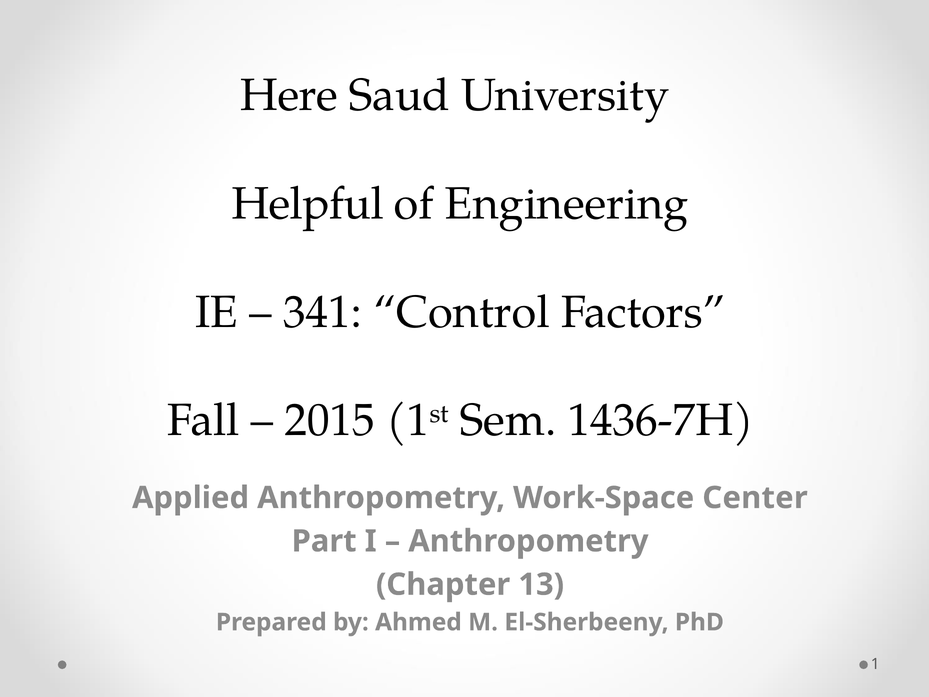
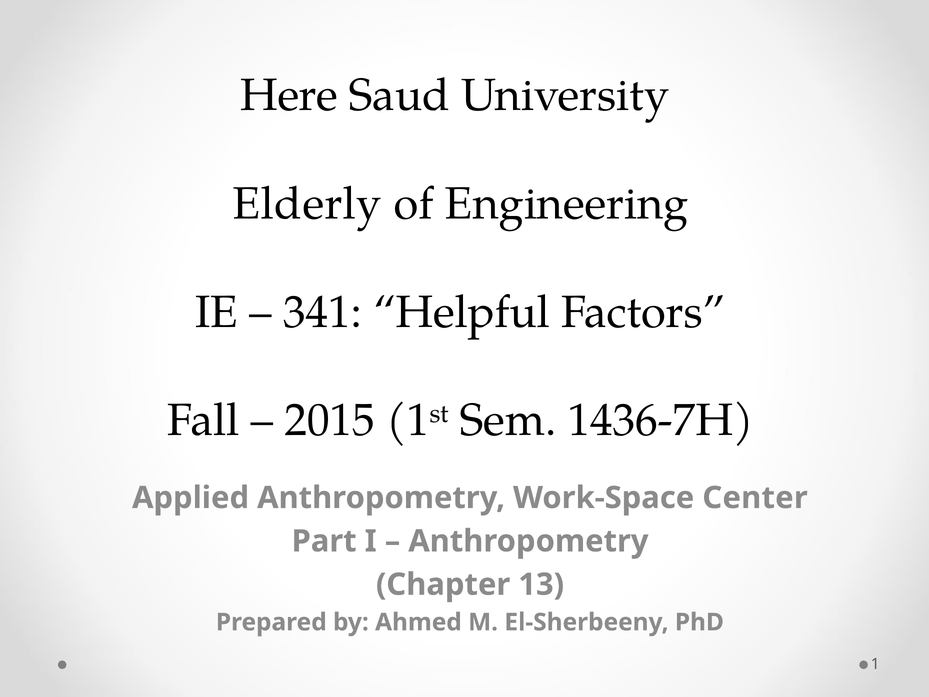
Helpful: Helpful -> Elderly (307, 204)
Control: Control -> Helpful (462, 312)
